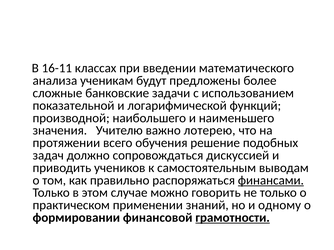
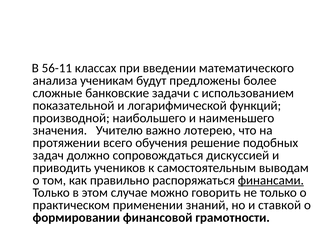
16-11: 16-11 -> 56-11 (57, 68)
одному: одному -> ставкой (280, 206)
грамотности underline: present -> none (233, 218)
